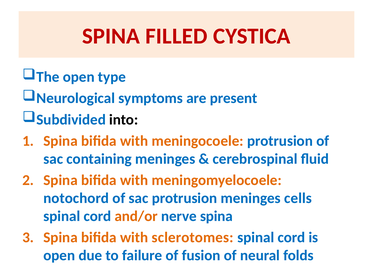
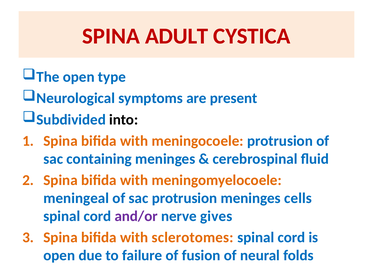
FILLED: FILLED -> ADULT (177, 36)
notochord: notochord -> meningeal (76, 199)
and/or colour: orange -> purple (136, 217)
nerve spina: spina -> gives (216, 217)
